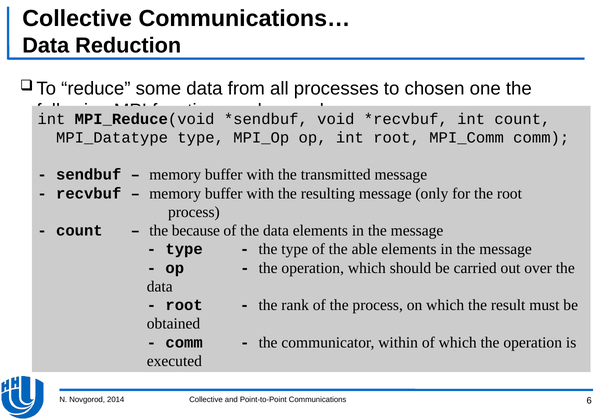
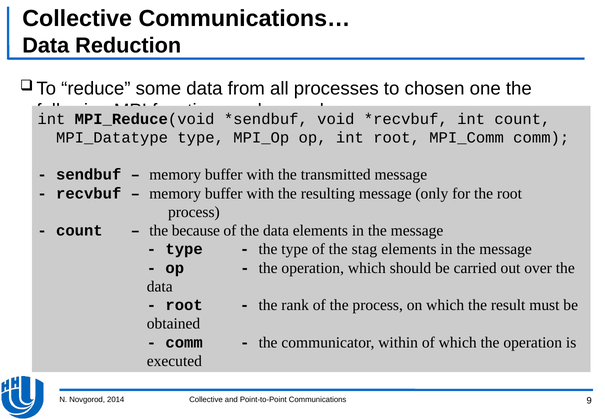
able: able -> stag (364, 249)
6: 6 -> 9 (589, 400)
